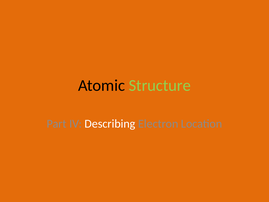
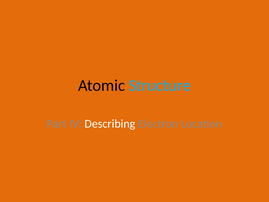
Structure colour: light green -> light blue (160, 85)
